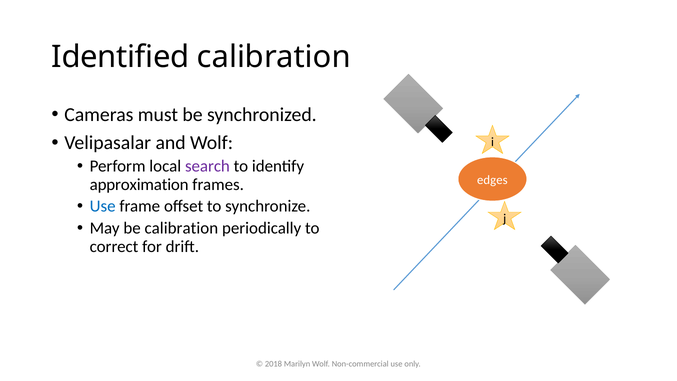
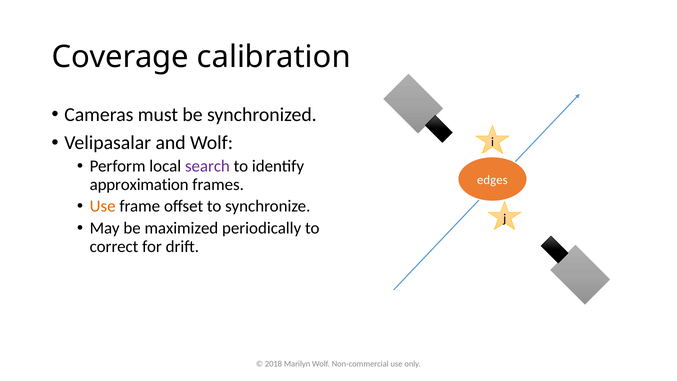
Identified: Identified -> Coverage (120, 57)
Use colour: blue -> orange (103, 206)
be calibration: calibration -> maximized (181, 228)
